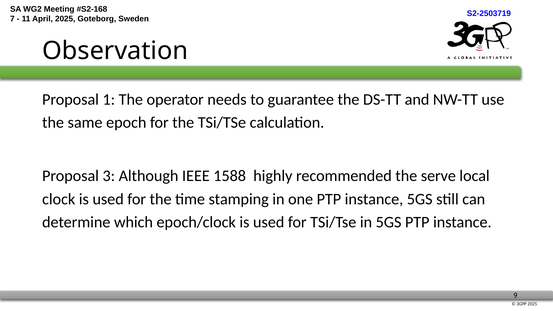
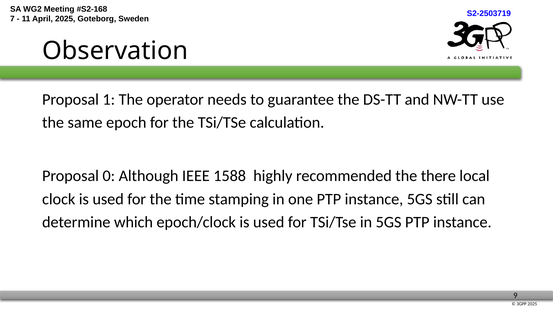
3: 3 -> 0 (109, 176)
serve: serve -> there (438, 176)
